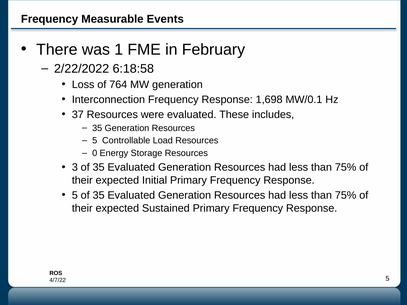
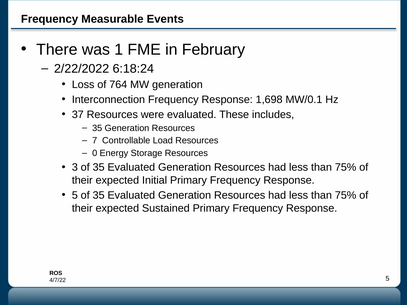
6:18:58: 6:18:58 -> 6:18:24 (133, 69)
5: 5 -> 7 (95, 141)
